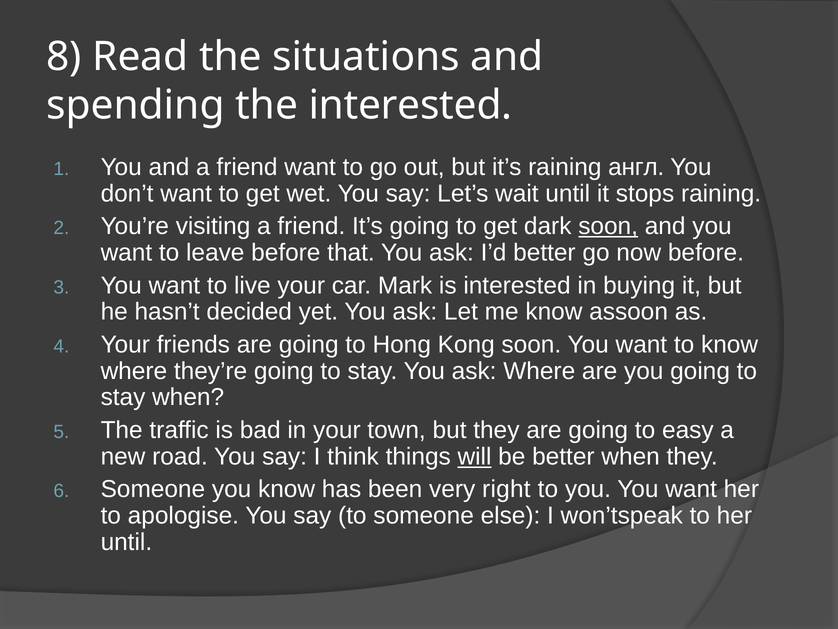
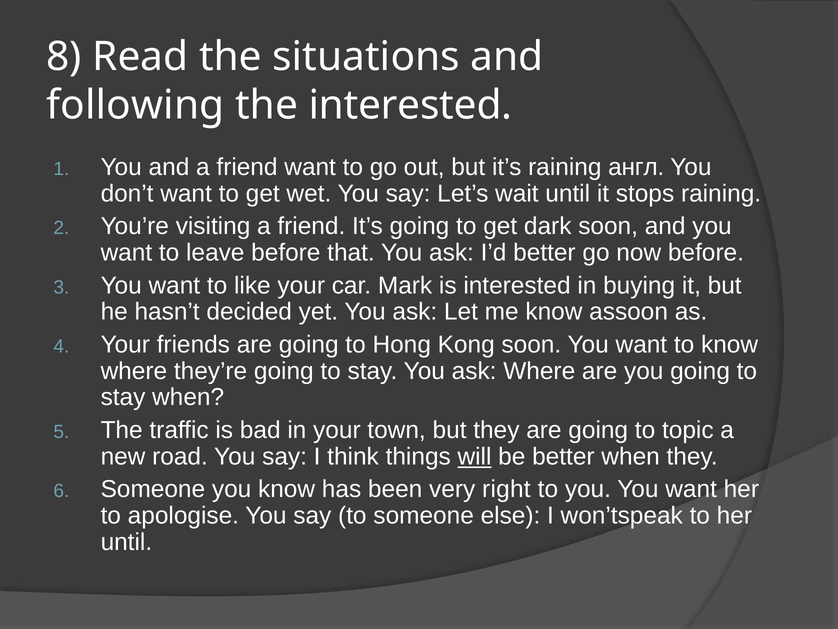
spending: spending -> following (135, 105)
soon underline: present -> none (608, 226)
live: live -> like (252, 285)
easy: easy -> topic (688, 430)
